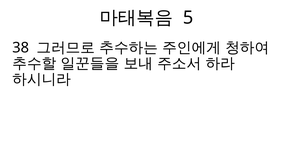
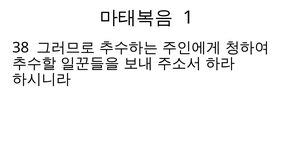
5: 5 -> 1 (188, 18)
